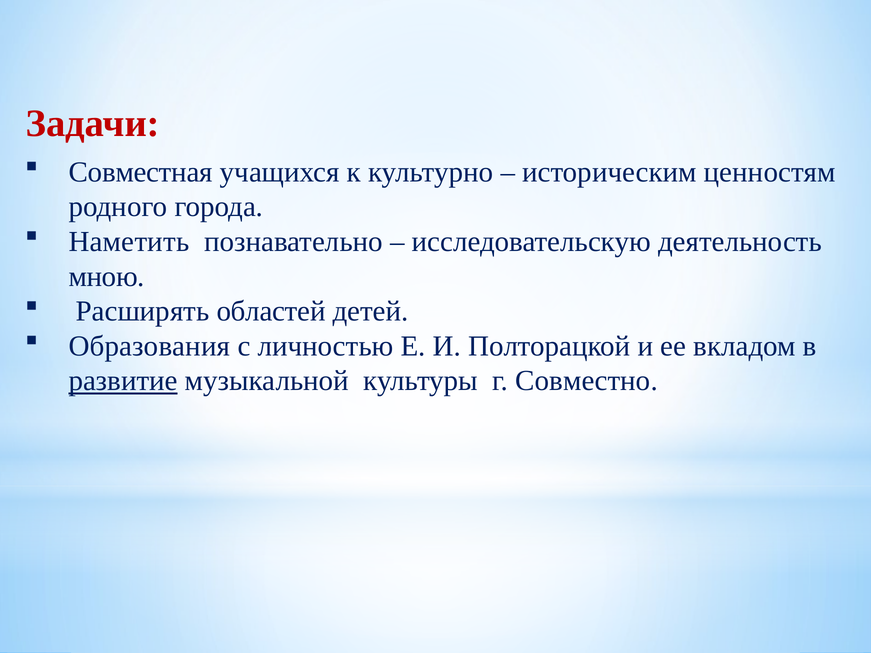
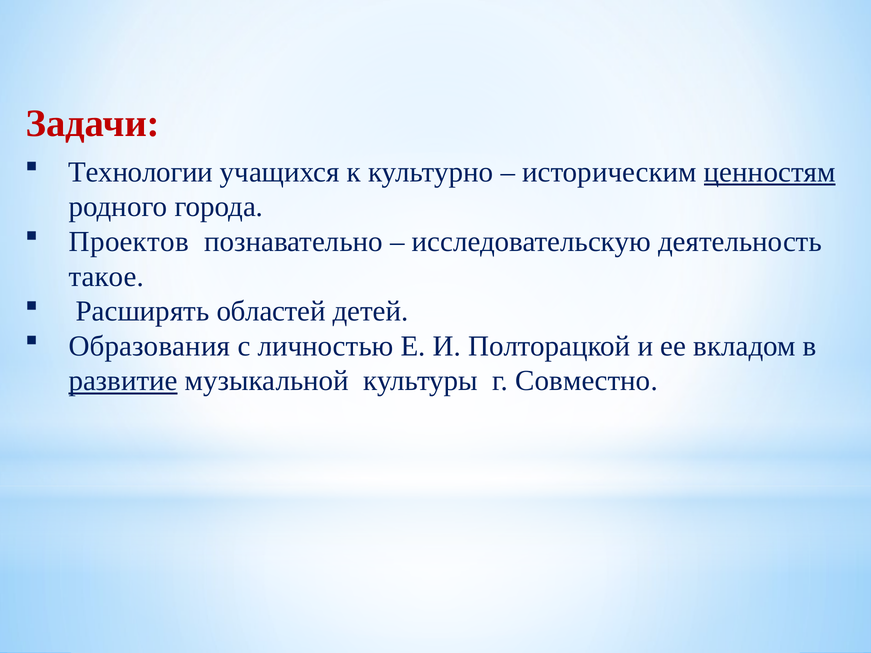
Совместная: Совместная -> Технологии (141, 172)
ценностям underline: none -> present (770, 172)
Наметить: Наметить -> Проектов (129, 242)
мною: мною -> такое (106, 277)
